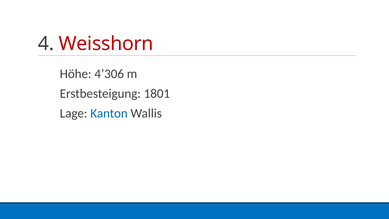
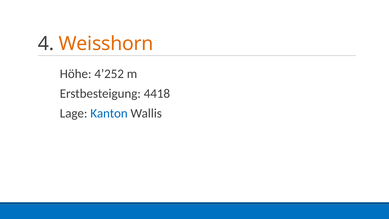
Weisshorn colour: red -> orange (106, 44)
4’306: 4’306 -> 4’252 (109, 74)
1801: 1801 -> 4418 (157, 94)
